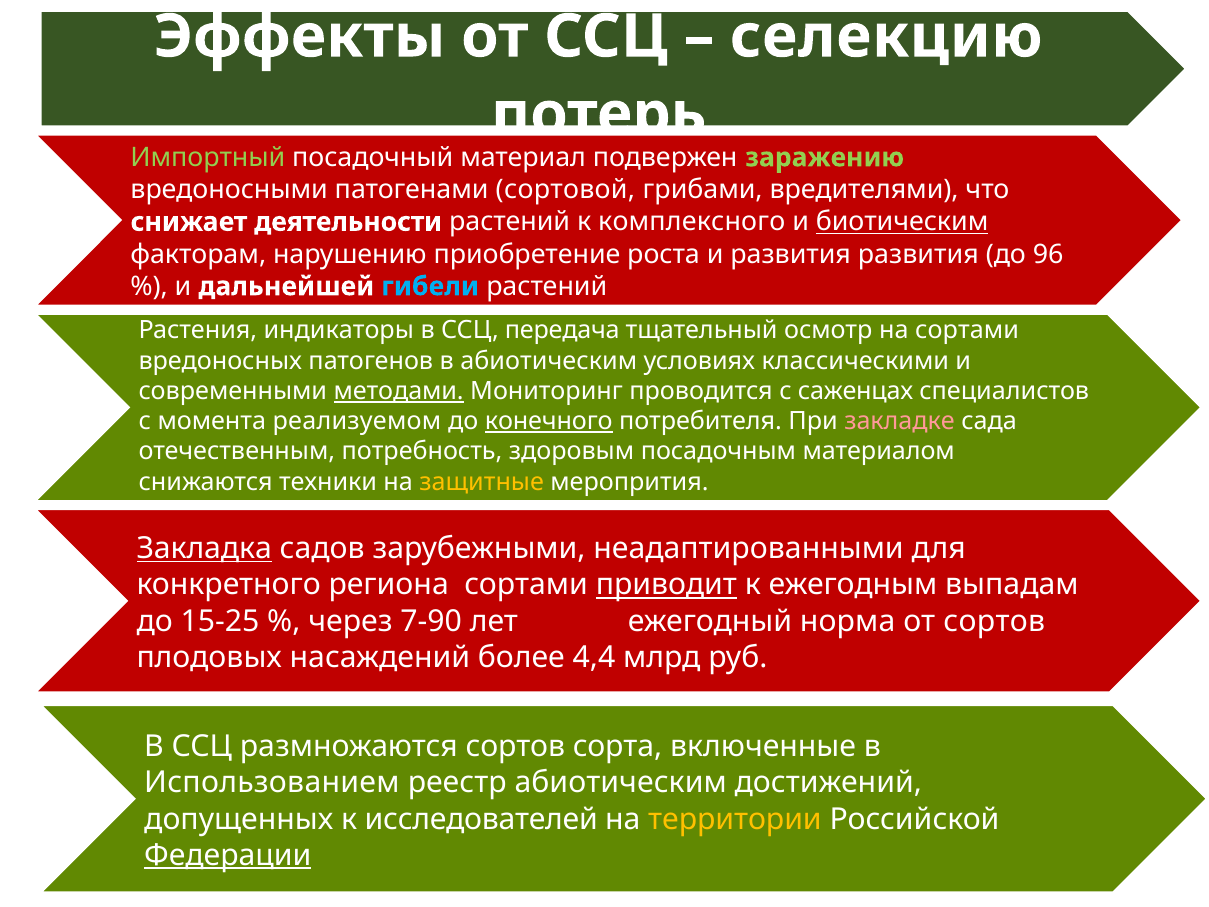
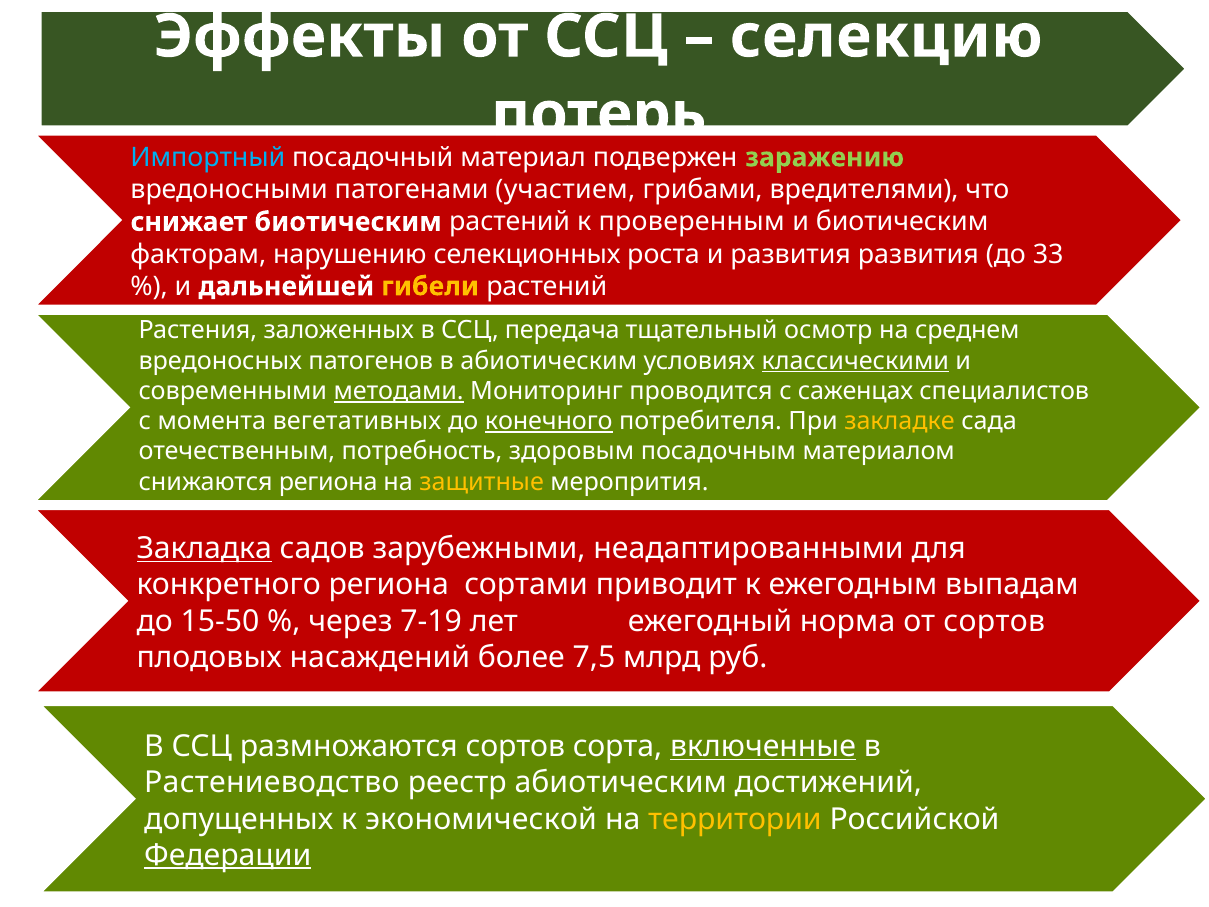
Импортный colour: light green -> light blue (208, 157)
сортовой: сортовой -> участием (565, 190)
снижает деятельности: деятельности -> биотическим (348, 222)
комплексного: комплексного -> проверенным (692, 222)
биотическим underline: present -> none (902, 222)
приобретение: приобретение -> селекционных (527, 254)
96: 96 -> 33 (1048, 254)
гибели colour: light blue -> yellow (430, 286)
индикаторы: индикаторы -> заложенных (339, 330)
на сортами: сортами -> среднем (967, 330)
классическими underline: none -> present (855, 361)
реализуемом: реализуемом -> вегетативных (357, 421)
закладке colour: pink -> yellow (900, 421)
снижаются техники: техники -> региона (328, 482)
приводит underline: present -> none (666, 585)
15-25: 15-25 -> 15-50 (220, 621)
7-90: 7-90 -> 7-19 (431, 621)
4,4: 4,4 -> 7,5 (594, 657)
включенные underline: none -> present (763, 746)
Использованием: Использованием -> Растениеводство (272, 783)
исследователей: исследователей -> экономической (481, 819)
